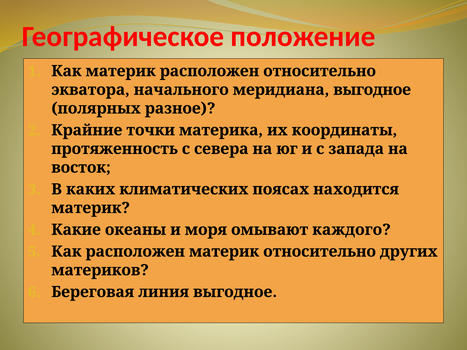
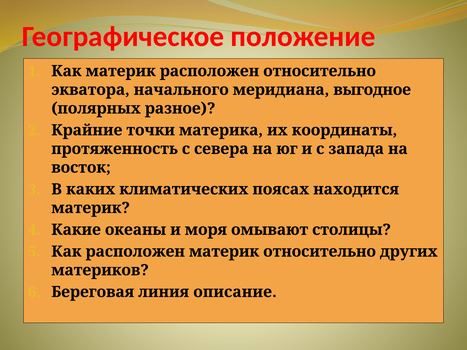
каждого: каждого -> столицы (352, 230)
линия выгодное: выгодное -> описание (235, 292)
